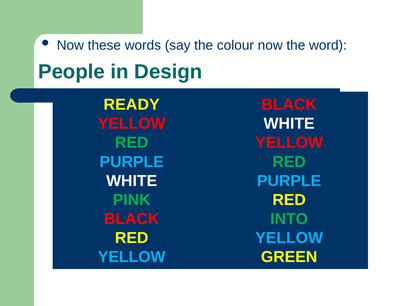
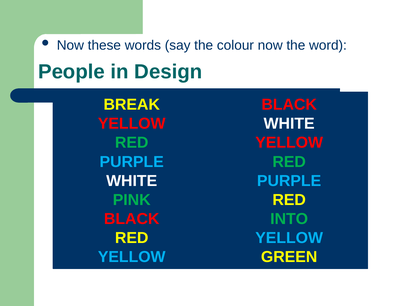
READY: READY -> BREAK (132, 105)
